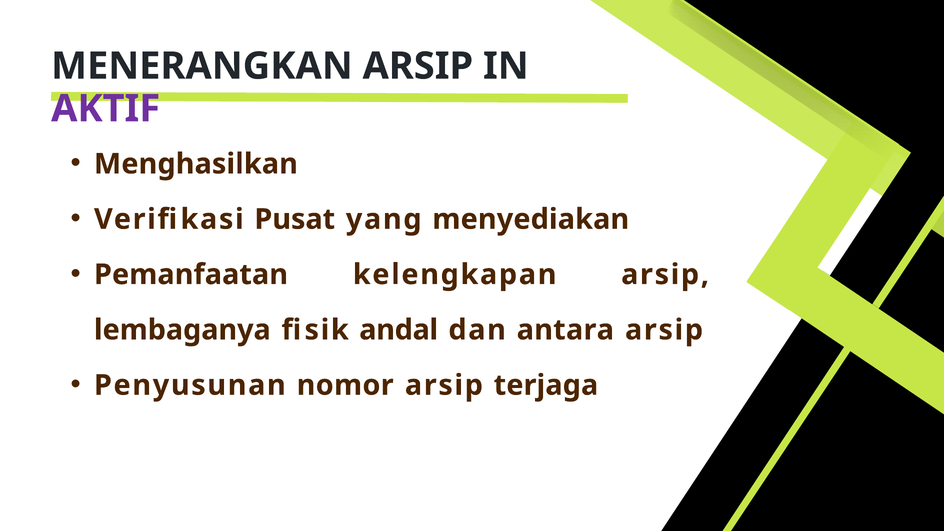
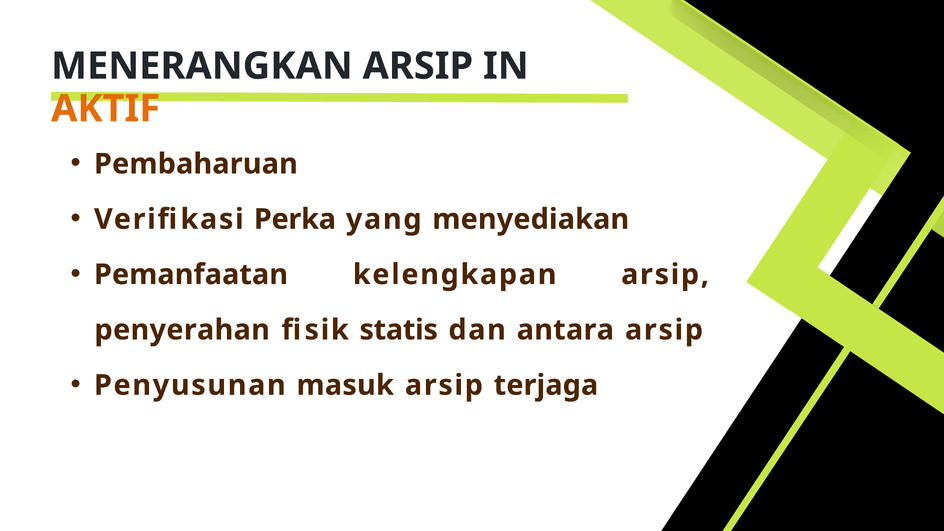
AKTIF colour: purple -> orange (106, 109)
Menghasilkan: Menghasilkan -> Pembaharuan (196, 164)
Pusat: Pusat -> Perka (295, 219)
lembaganya: lembaganya -> penyerahan (182, 330)
andal: andal -> statis (399, 330)
nomor: nomor -> masuk (345, 385)
